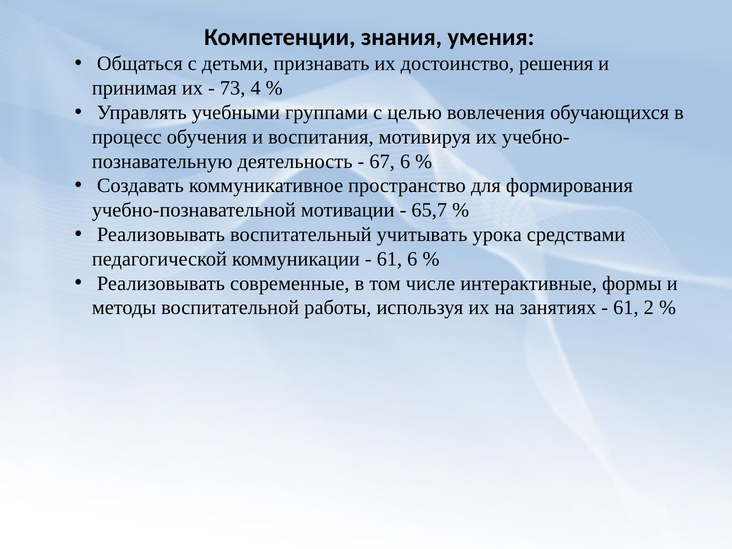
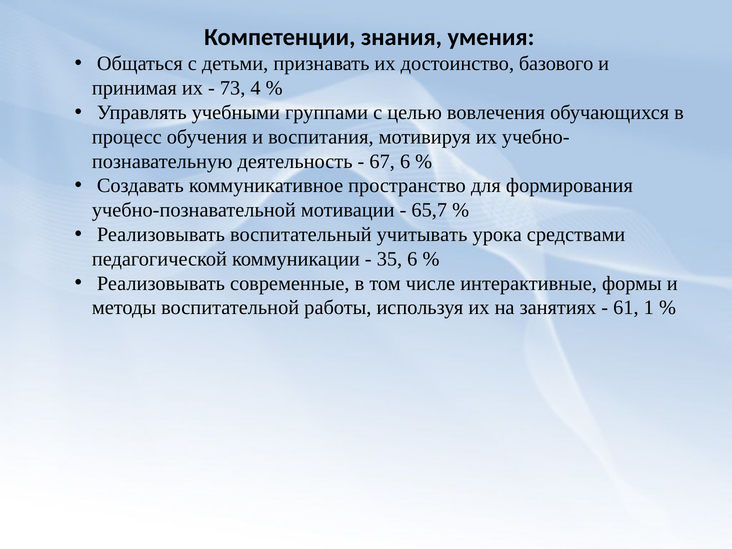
решения: решения -> базового (556, 64)
61: 61 -> 35 (389, 259)
2: 2 -> 1 (649, 308)
